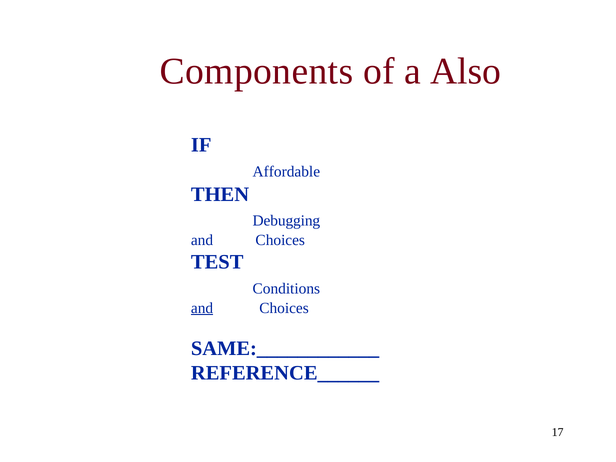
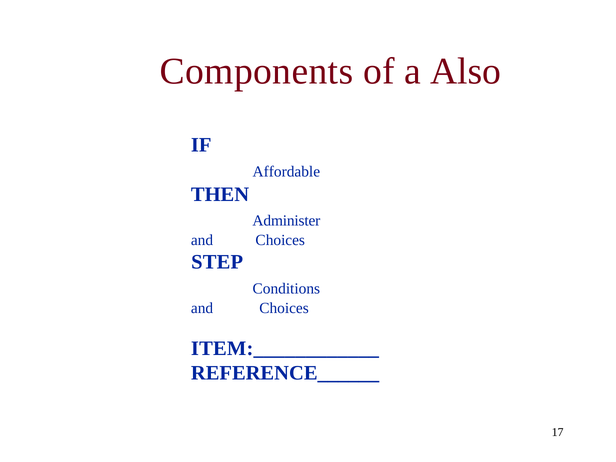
Debugging: Debugging -> Administer (286, 221)
TEST: TEST -> STEP (217, 262)
and underline: present -> none (202, 308)
SAME:____________: SAME:____________ -> ITEM:____________ (285, 348)
